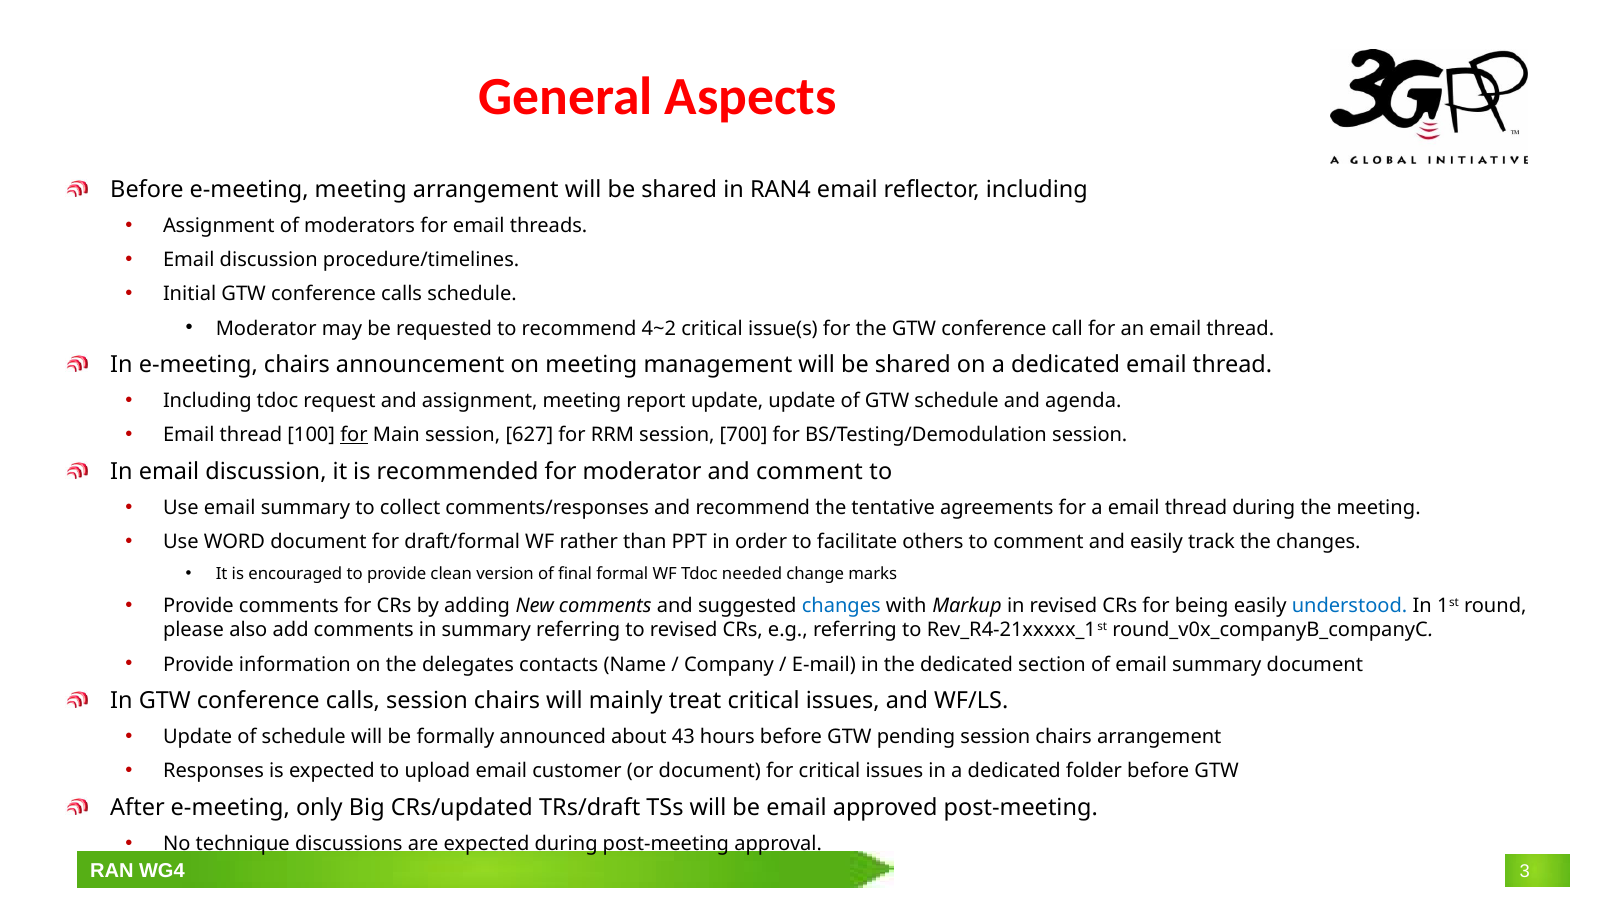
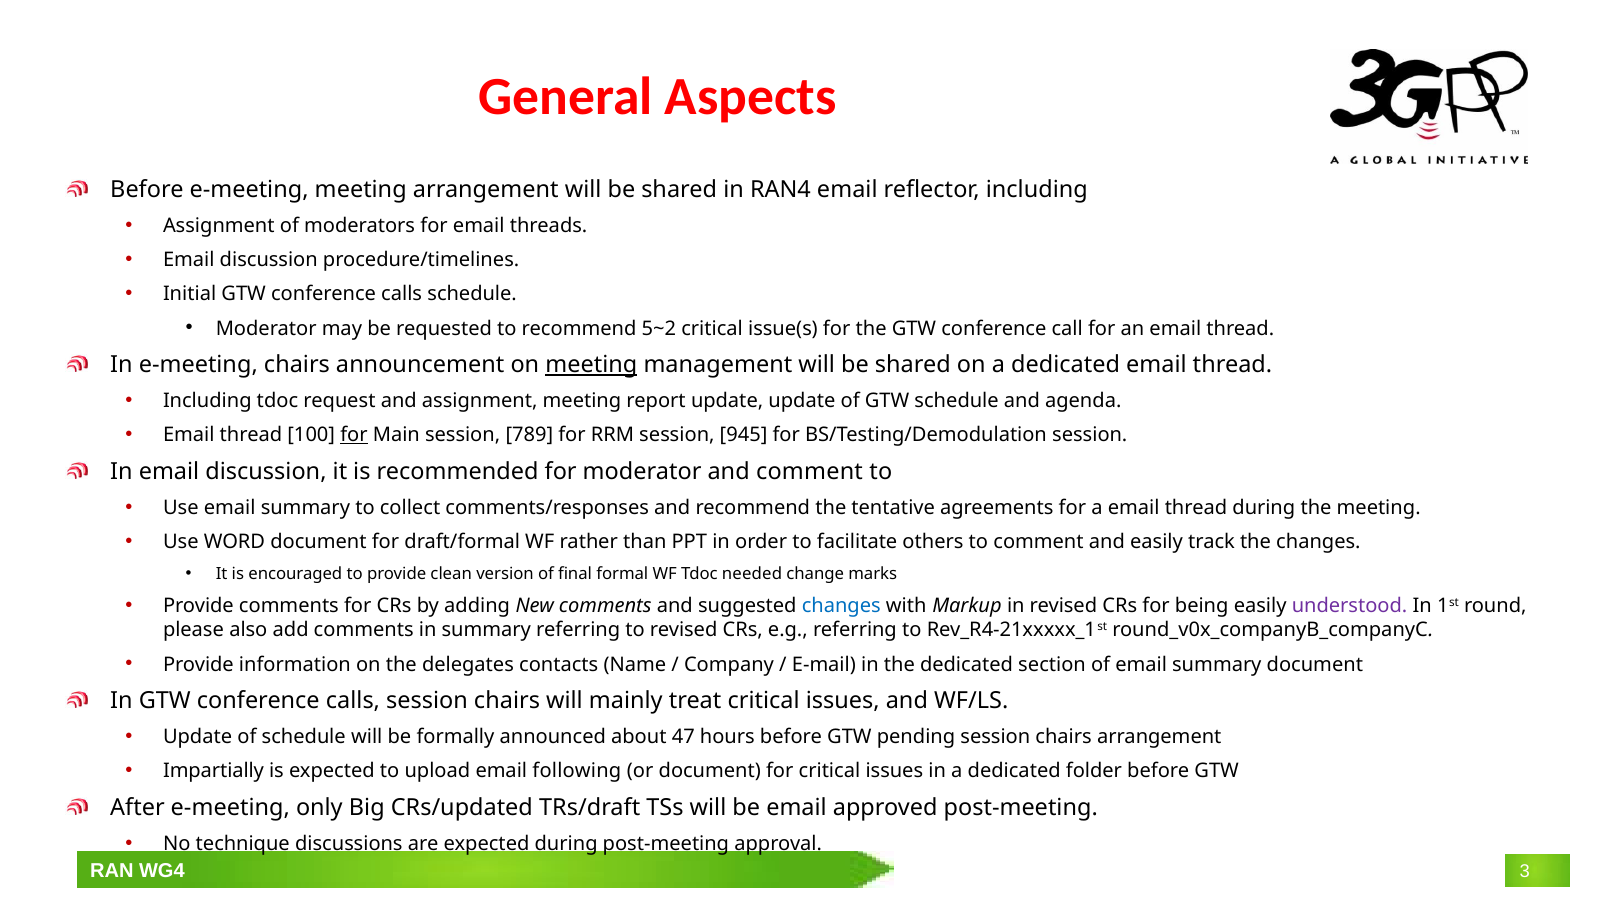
4~2: 4~2 -> 5~2 (659, 328)
meeting underline: none -> present (591, 365)
627: 627 -> 789 (529, 435)
700: 700 -> 945 (743, 435)
understood colour: blue -> purple (1350, 606)
43: 43 -> 47 (683, 736)
Responses: Responses -> Impartially (214, 771)
customer: customer -> following (577, 771)
